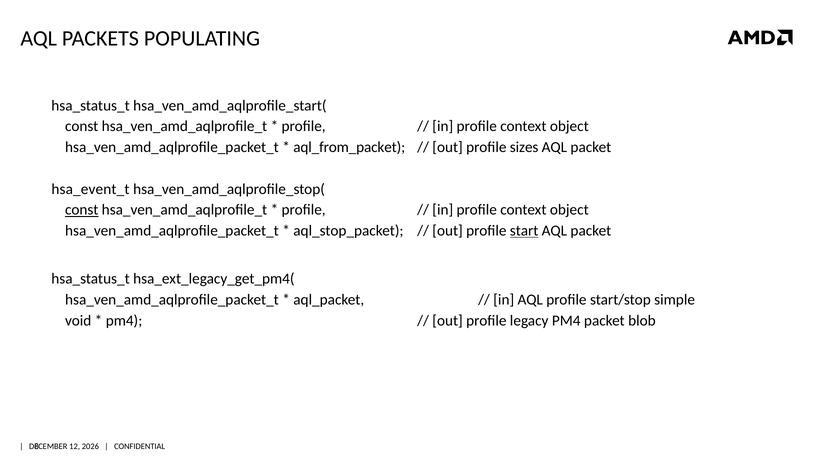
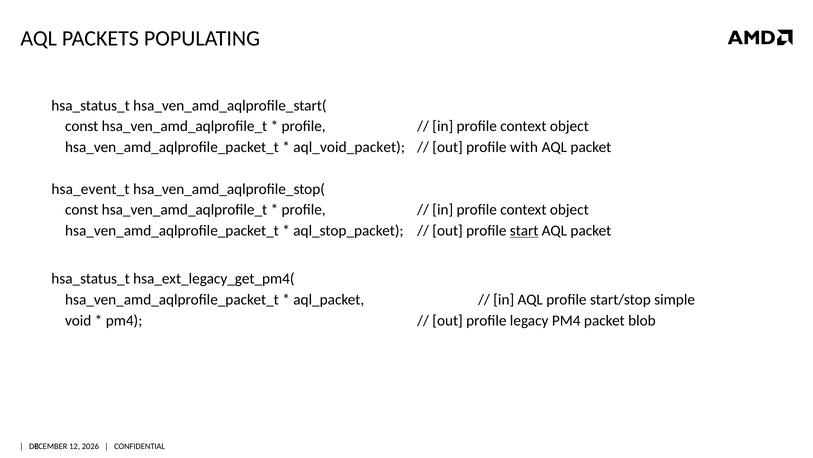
aql_from_packet: aql_from_packet -> aql_void_packet (349, 147)
sizes: sizes -> with (524, 147)
const underline: present -> none (82, 210)
